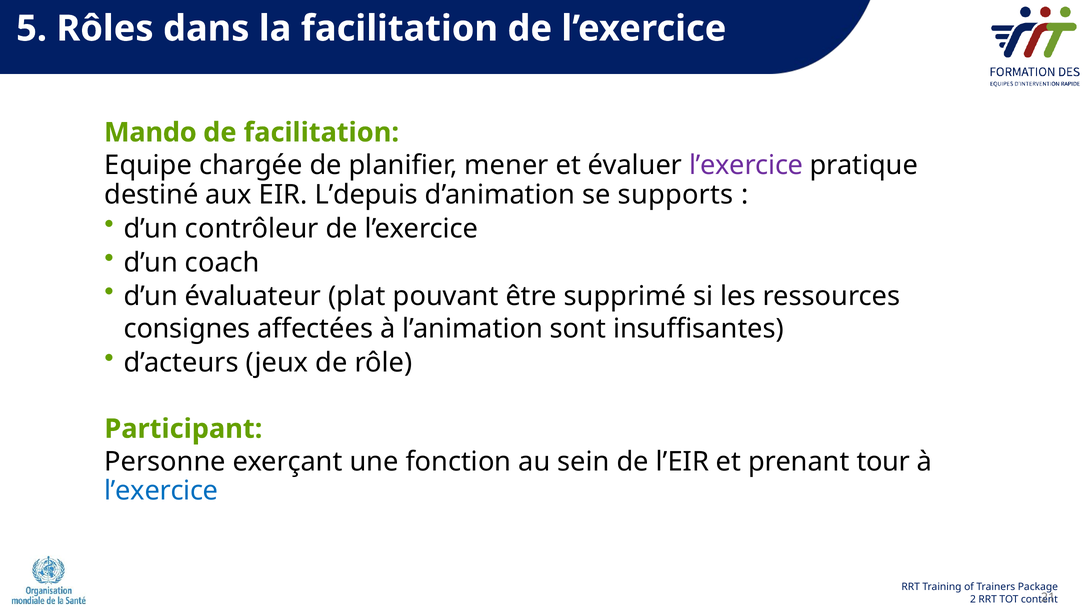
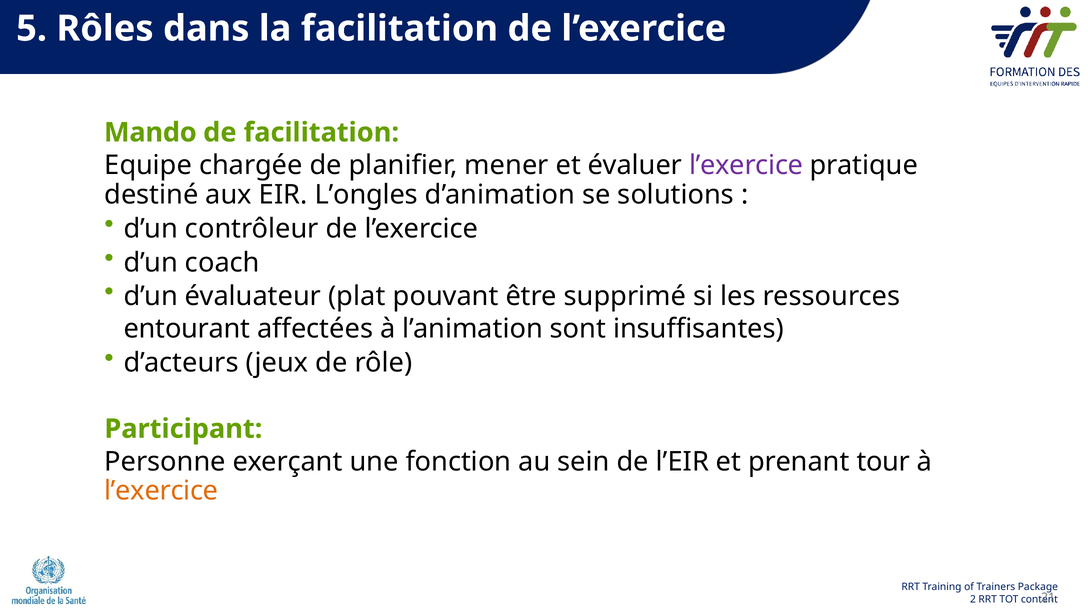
L’depuis: L’depuis -> L’ongles (366, 195)
supports: supports -> solutions (676, 195)
consignes: consignes -> entourant (187, 329)
l’exercice colour: blue -> orange (161, 491)
